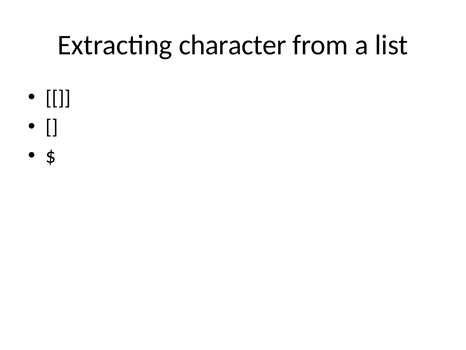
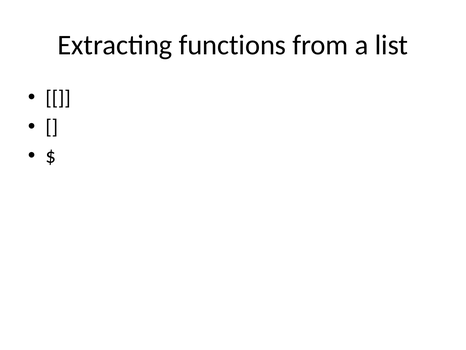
character: character -> functions (232, 45)
